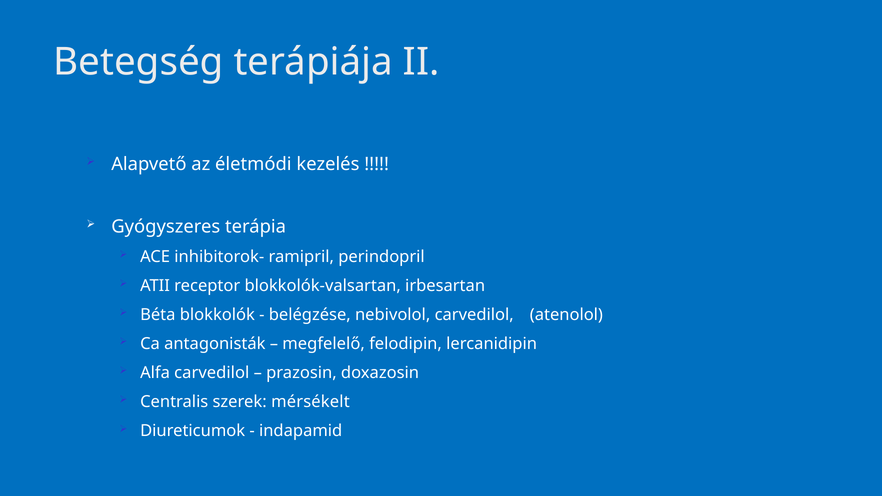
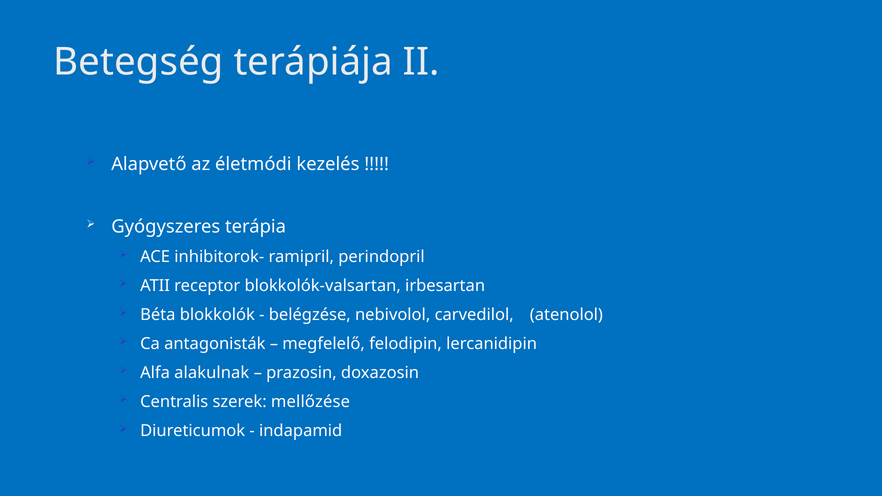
Alfa carvedilol: carvedilol -> alakulnak (212, 373)
mérsékelt: mérsékelt -> mellőzése (310, 402)
